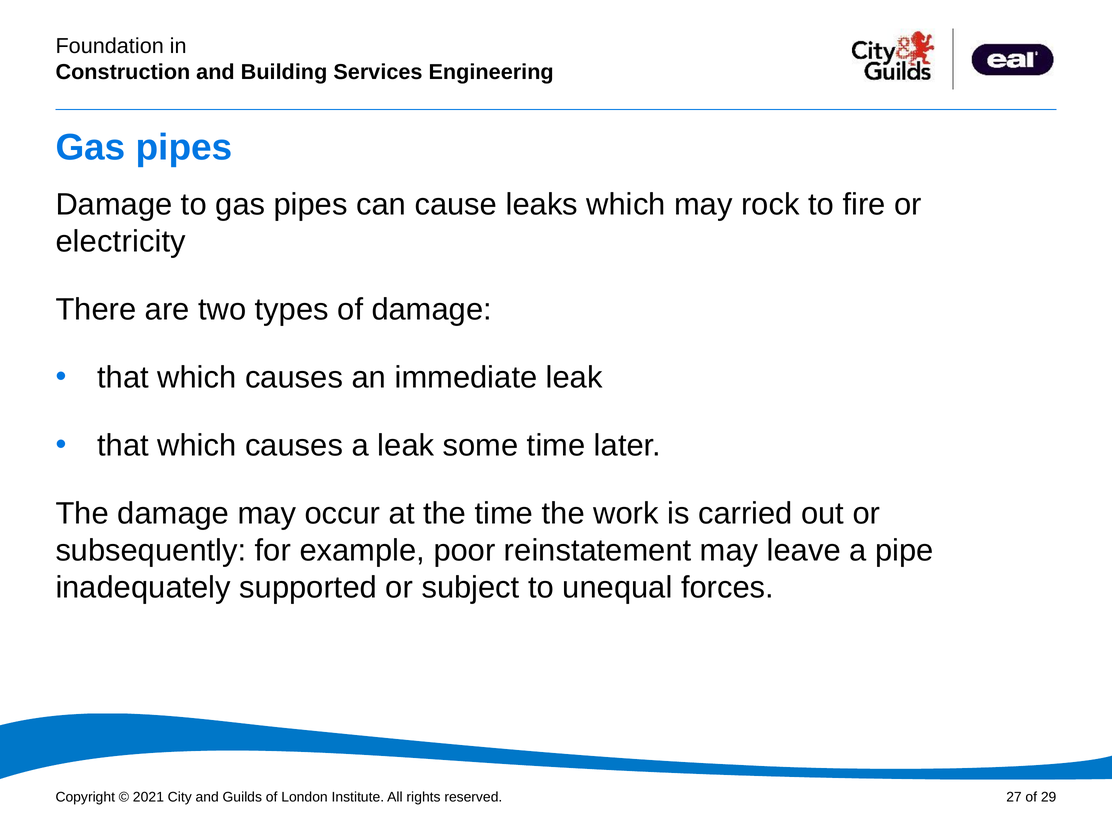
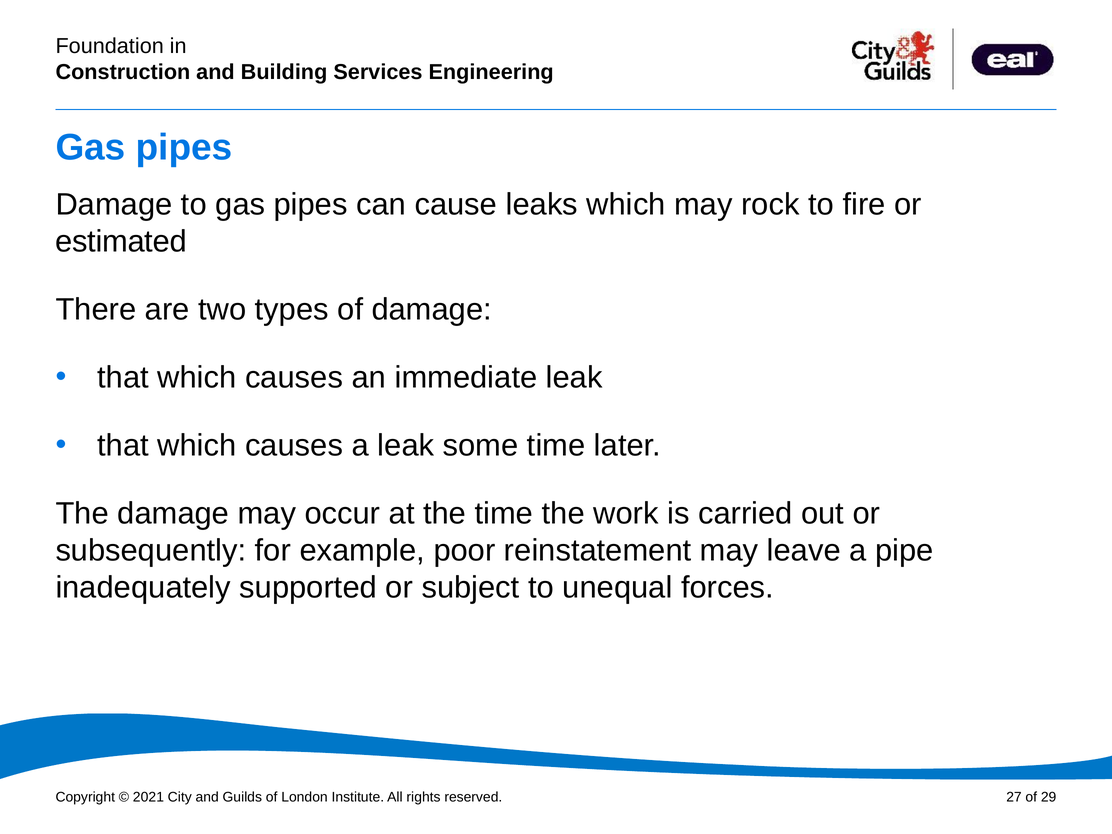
electricity: electricity -> estimated (121, 242)
